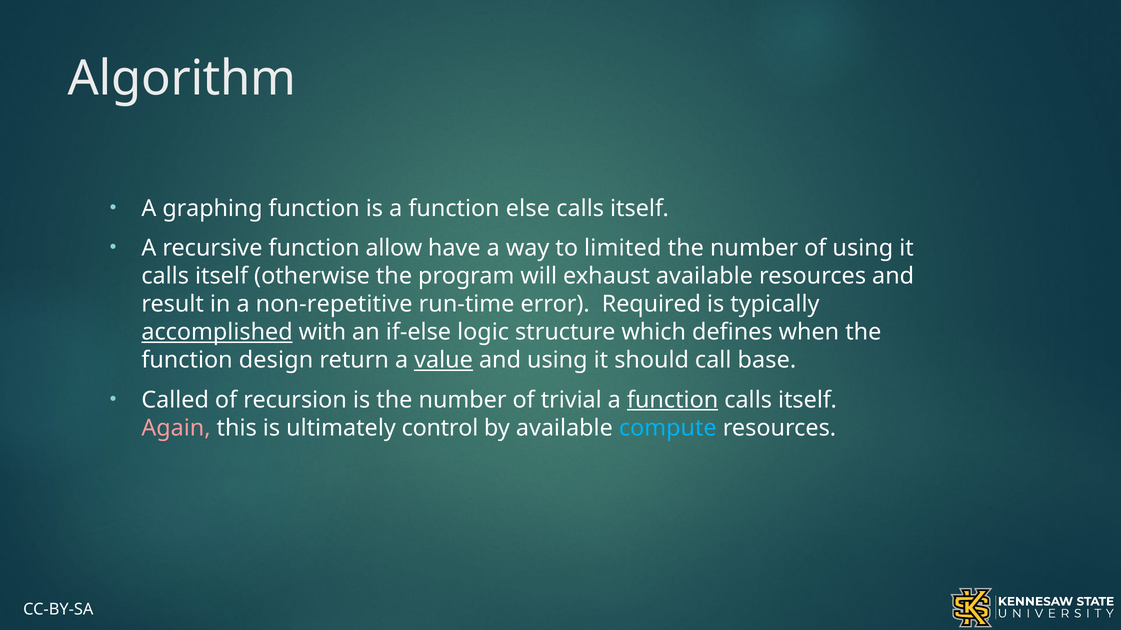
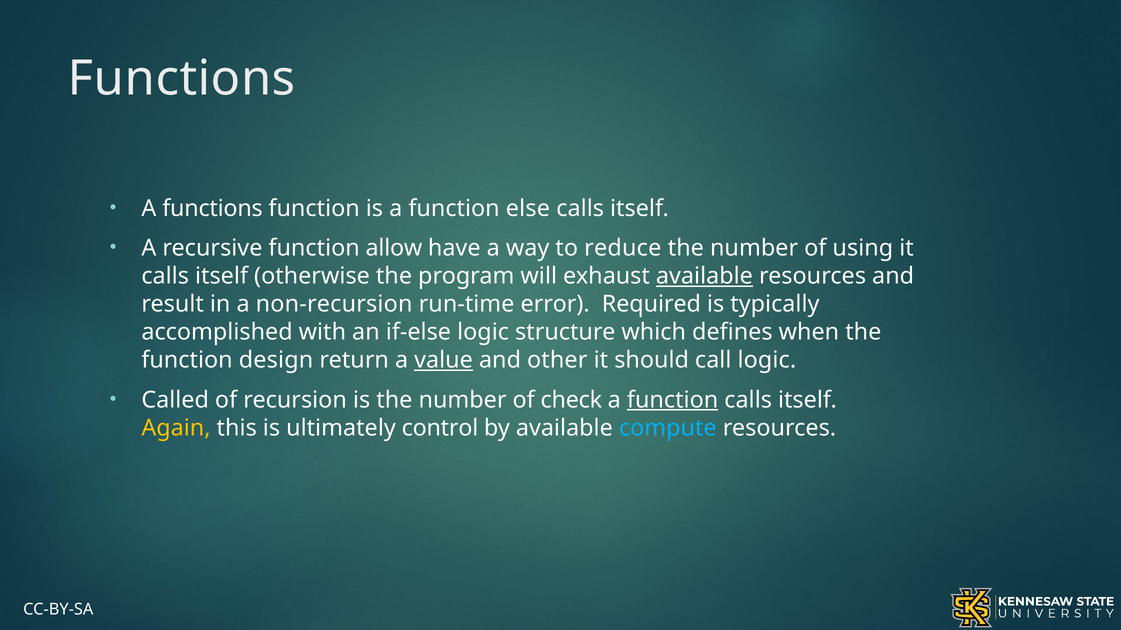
Algorithm: Algorithm -> Functions (182, 79)
A graphing: graphing -> functions (213, 209)
limited: limited -> reduce (623, 248)
available underline: none -> present (704, 276)
non-repetitive: non-repetitive -> non-recursion (334, 304)
accomplished underline: present -> none (217, 332)
and using: using -> other (557, 360)
call base: base -> logic (767, 360)
trivial: trivial -> check (571, 400)
Again colour: pink -> yellow (176, 428)
